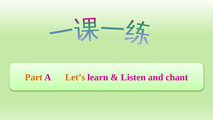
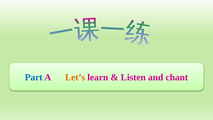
Part colour: orange -> blue (34, 77)
